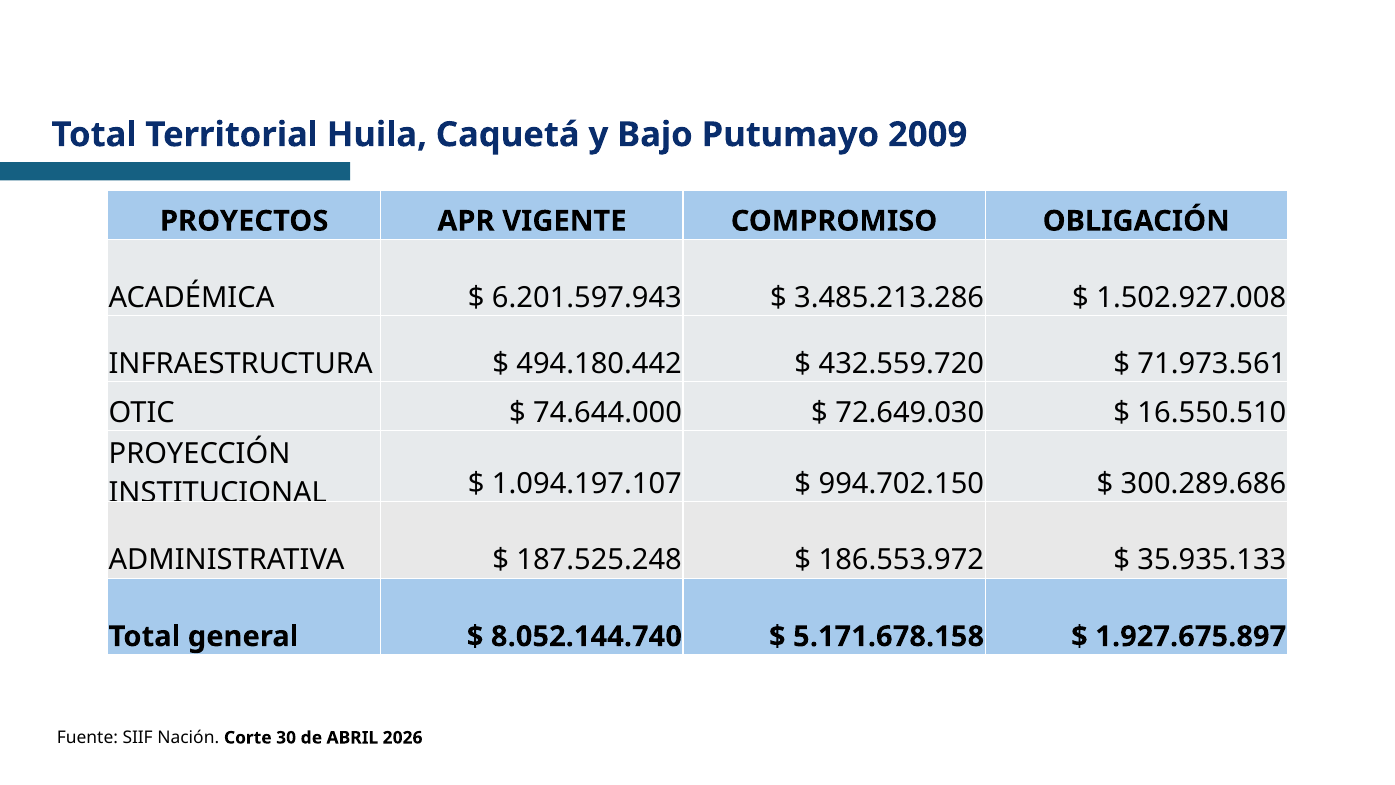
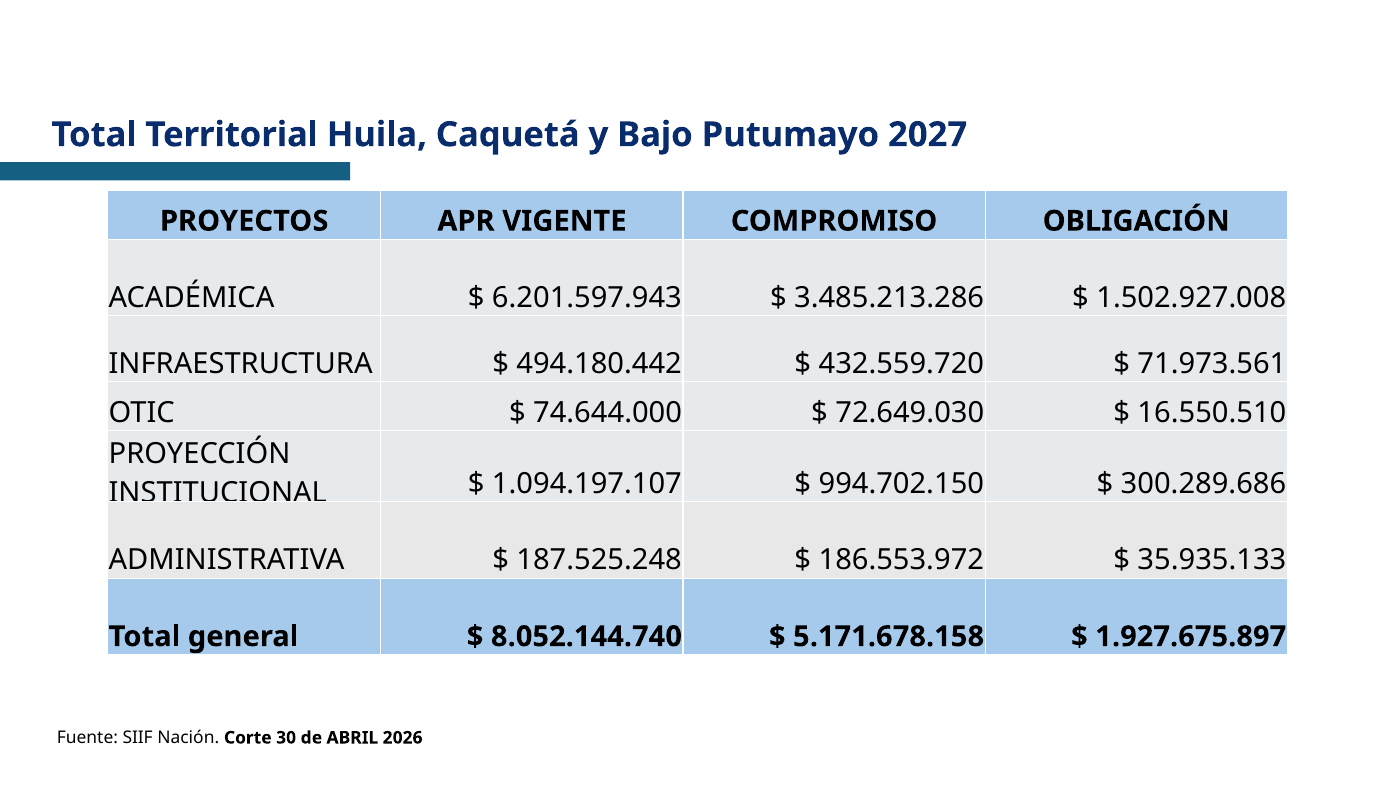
2009: 2009 -> 2027 (928, 135)
